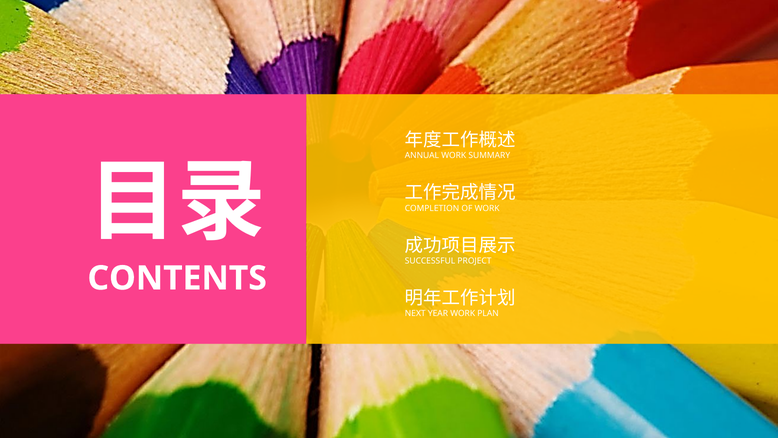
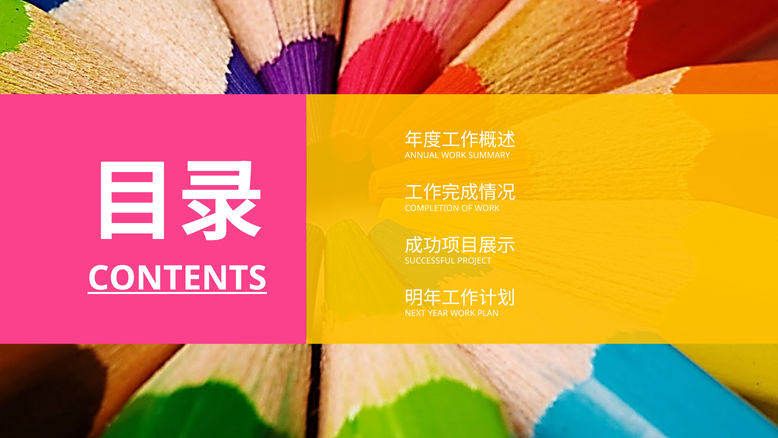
CONTENTS underline: none -> present (177, 278)
